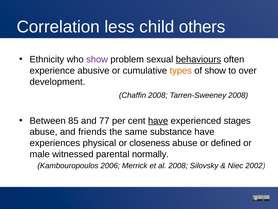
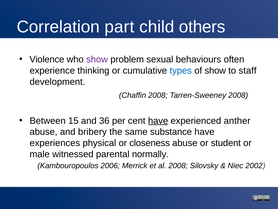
less: less -> part (119, 27)
Ethnicity: Ethnicity -> Violence (47, 59)
behaviours underline: present -> none (198, 59)
abusive: abusive -> thinking (93, 70)
types colour: orange -> blue (181, 70)
over: over -> staff (248, 70)
85: 85 -> 15 (73, 120)
77: 77 -> 36 (104, 120)
stages: stages -> anther (237, 120)
friends: friends -> bribery (92, 132)
defined: defined -> student (226, 143)
